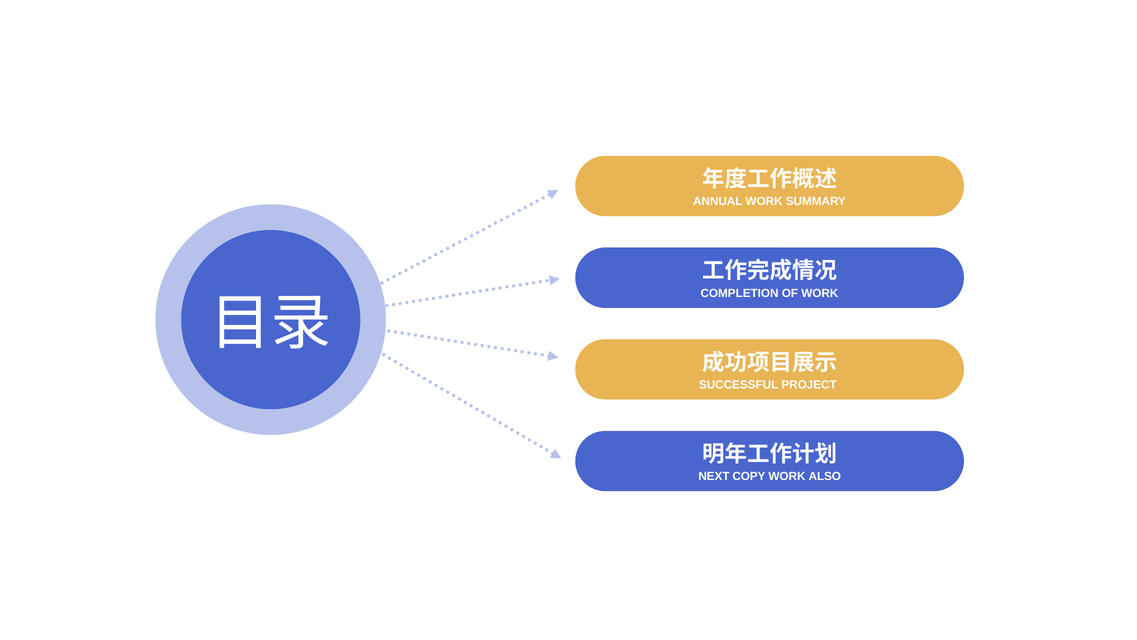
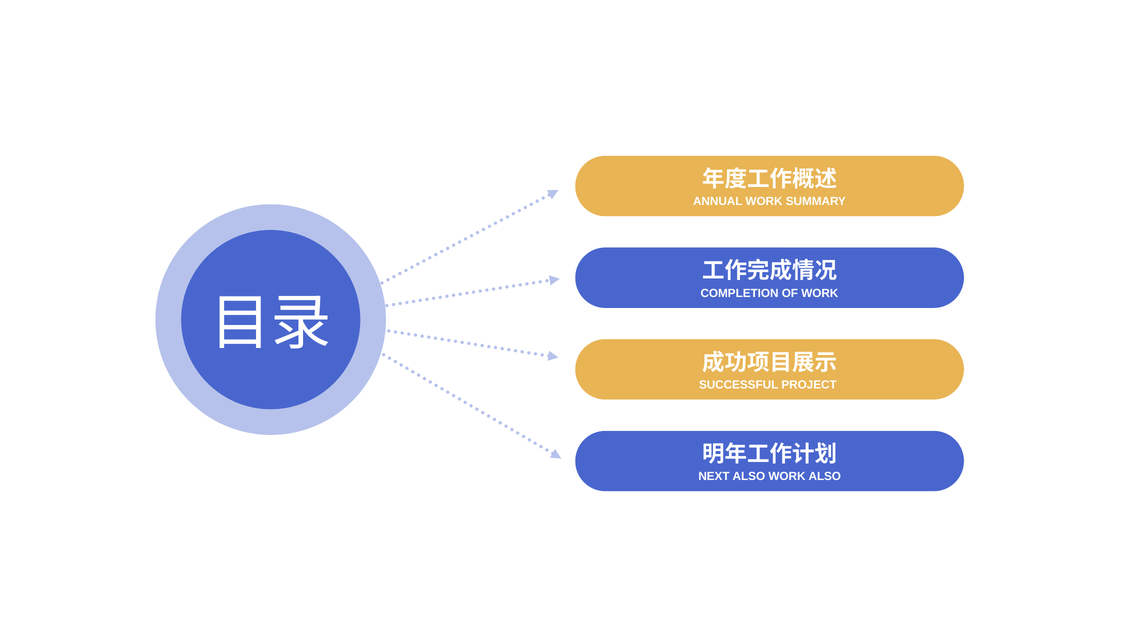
NEXT COPY: COPY -> ALSO (749, 476)
